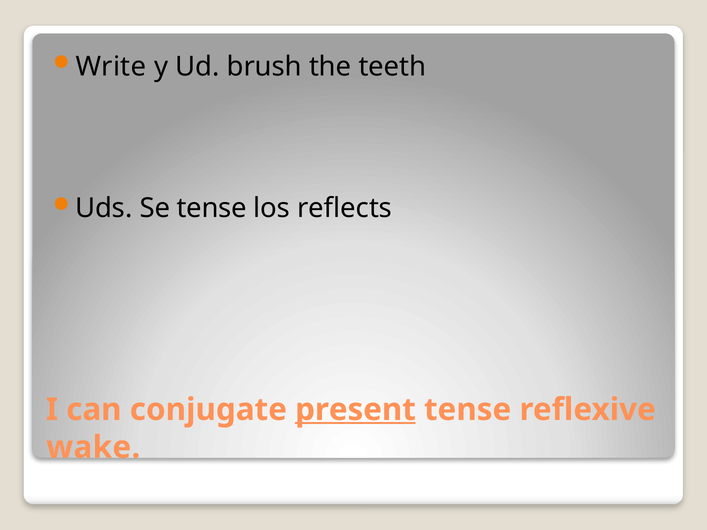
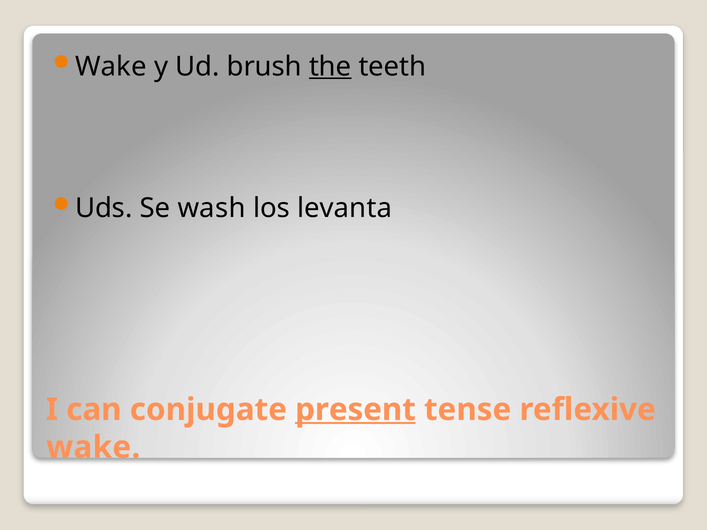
Write: Write -> Wake (111, 66)
the underline: none -> present (330, 66)
Se tense: tense -> wash (212, 208)
reflects: reflects -> levanta (345, 208)
